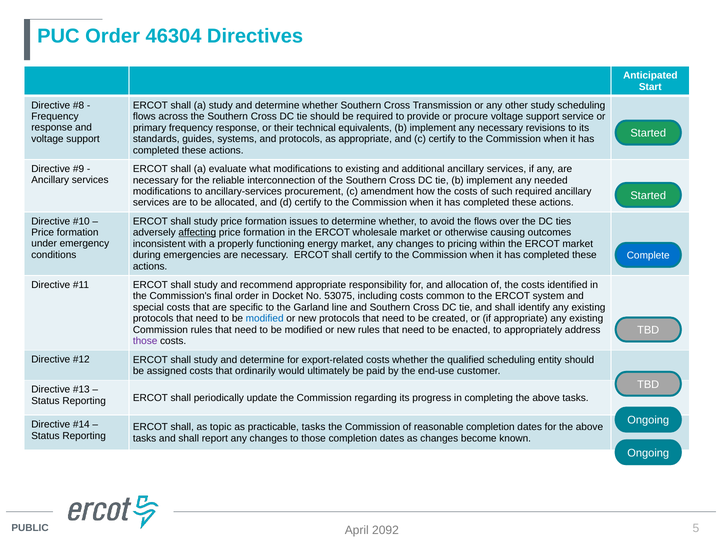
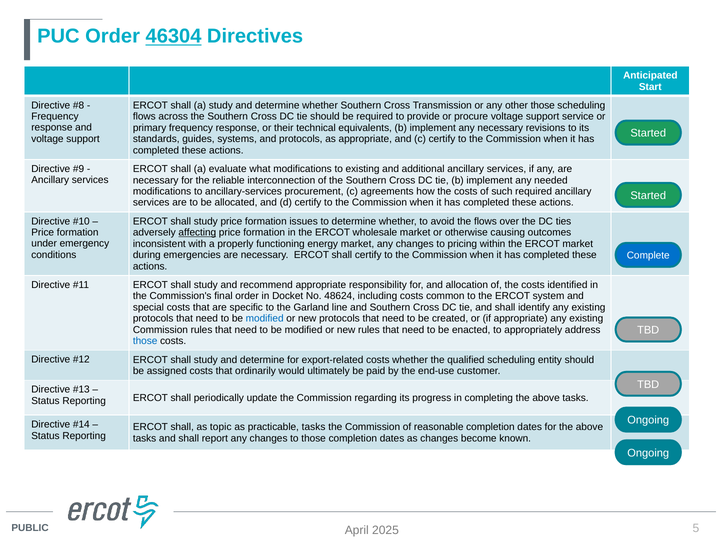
46304 underline: none -> present (174, 36)
other study: study -> those (543, 105)
amendment: amendment -> agreements (387, 191)
53075: 53075 -> 48624 (340, 296)
those colour: purple -> blue (145, 341)
2092: 2092 -> 2025 (385, 530)
